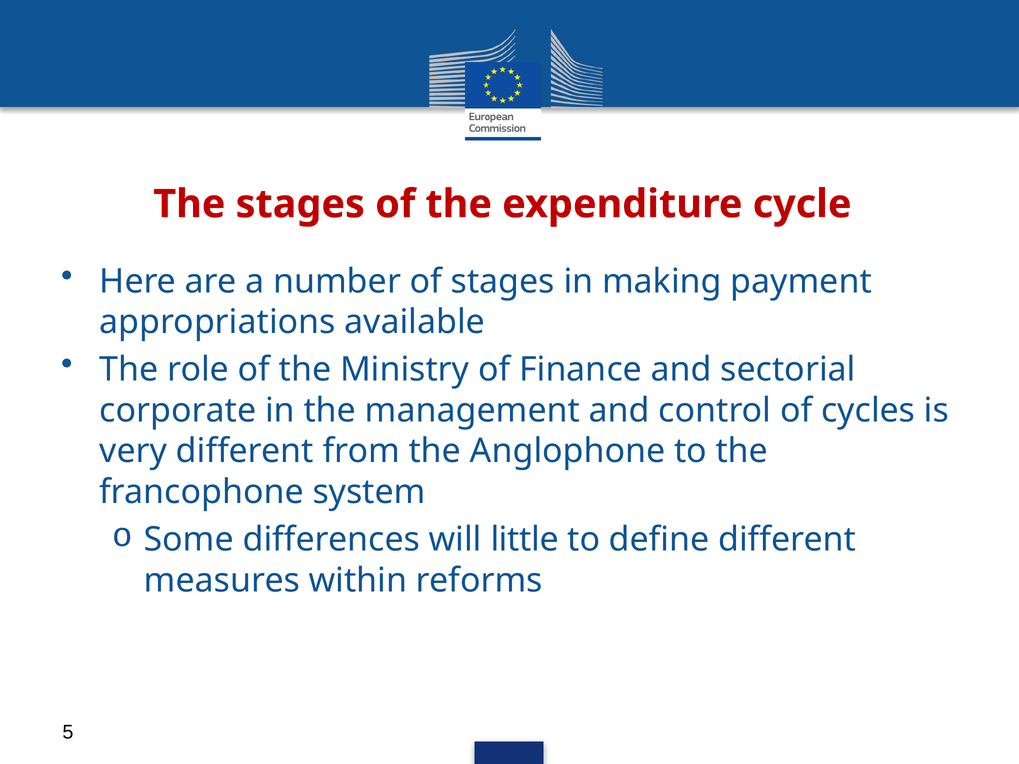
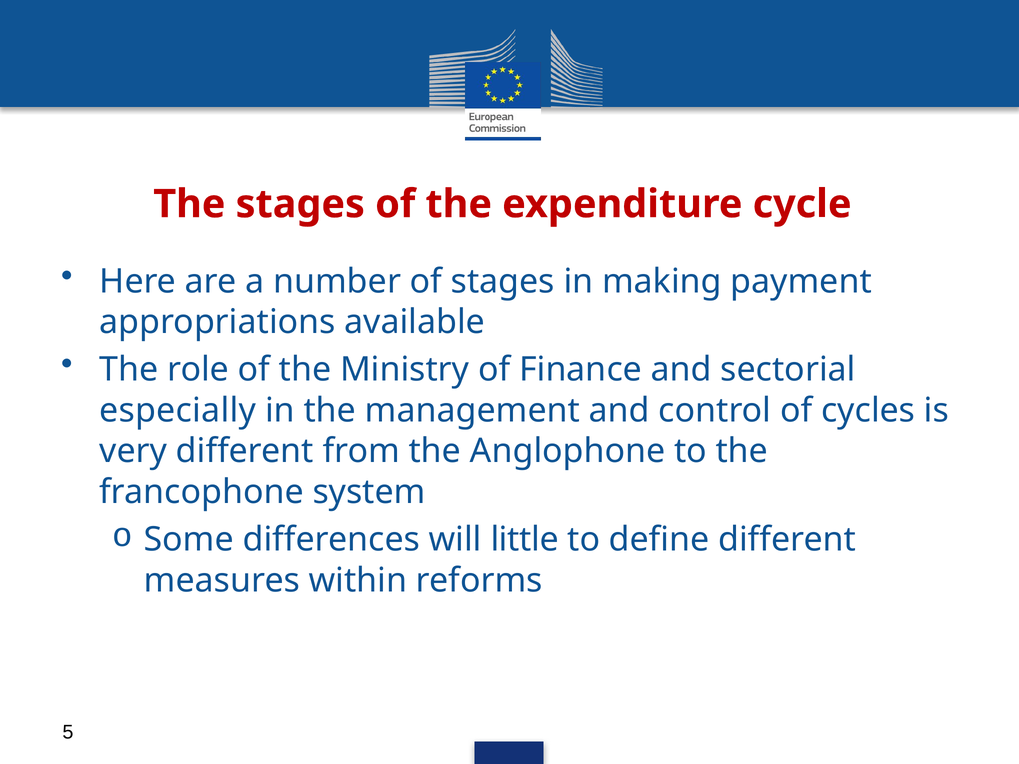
corporate: corporate -> especially (178, 411)
